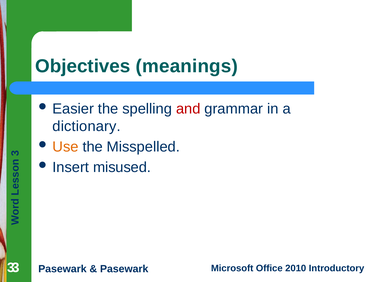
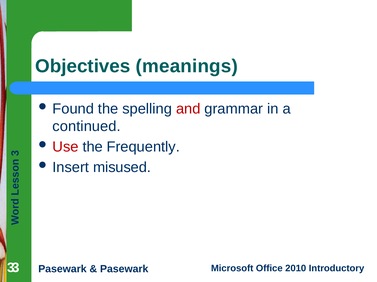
Easier: Easier -> Found (73, 109)
dictionary: dictionary -> continued (87, 127)
Use colour: orange -> red (65, 147)
Misspelled: Misspelled -> Frequently (143, 147)
